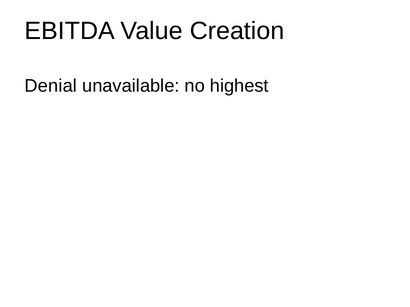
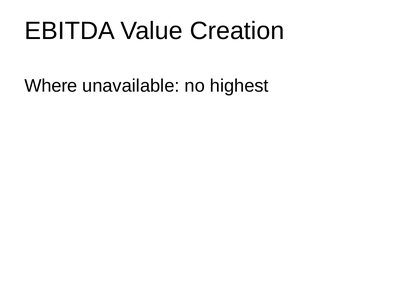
Denial: Denial -> Where (51, 86)
